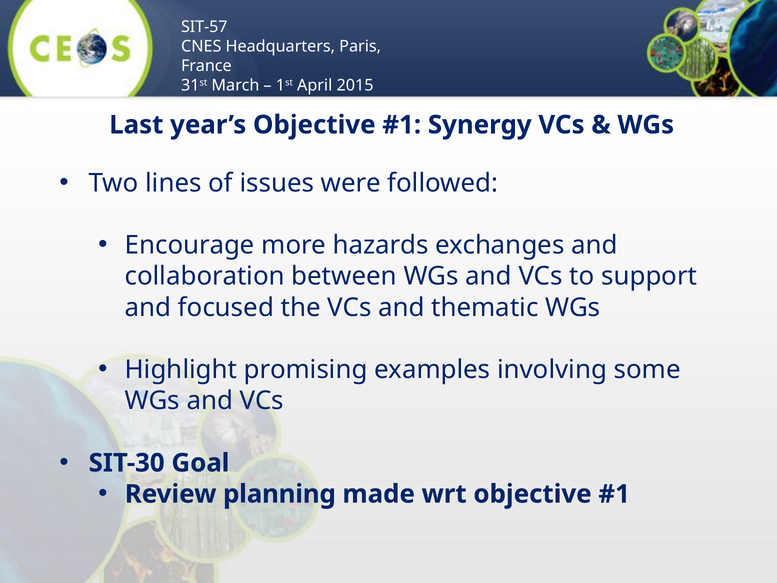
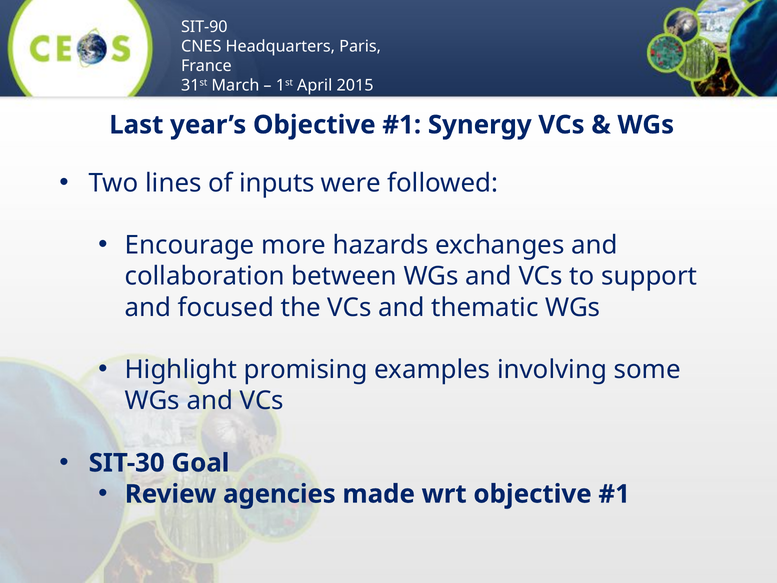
SIT-57: SIT-57 -> SIT-90 (204, 27)
issues: issues -> inputs (277, 183)
planning: planning -> agencies (279, 494)
